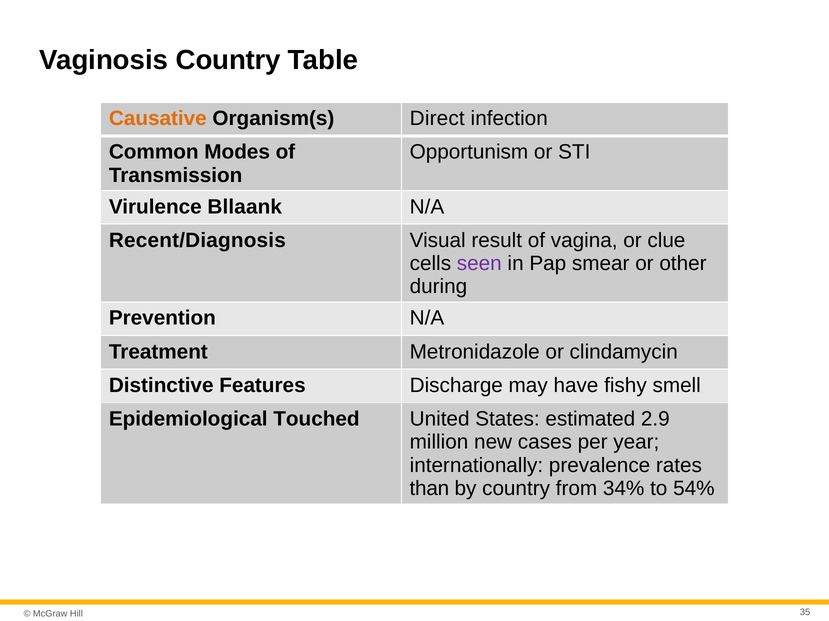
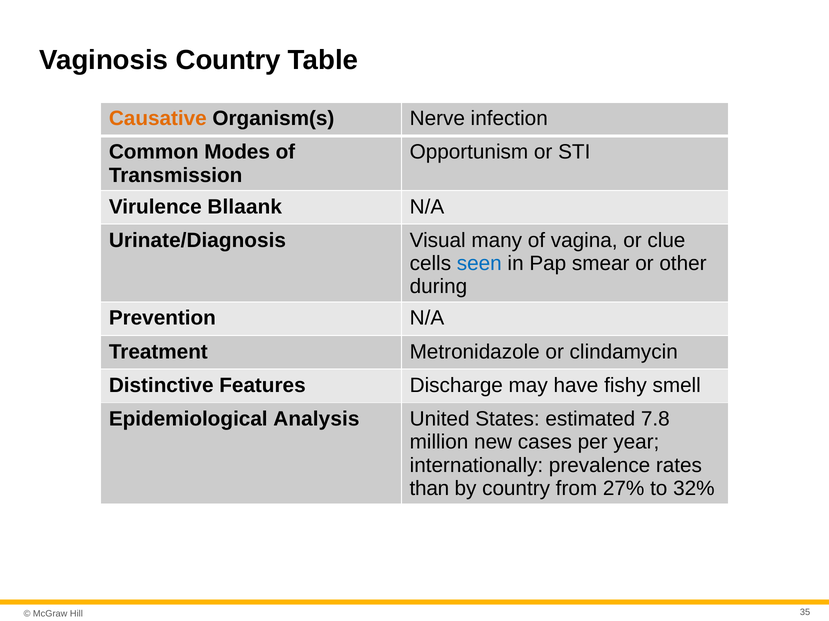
Direct: Direct -> Nerve (437, 119)
Recent/Diagnosis: Recent/Diagnosis -> Urinate/Diagnosis (197, 241)
result: result -> many (497, 241)
seen colour: purple -> blue (479, 264)
Touched: Touched -> Analysis (316, 419)
2.9: 2.9 -> 7.8 (655, 419)
34%: 34% -> 27% (624, 489)
54%: 54% -> 32% (694, 489)
